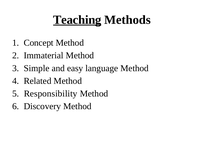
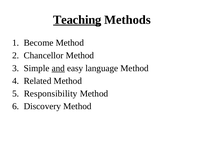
Concept: Concept -> Become (39, 43)
Immaterial: Immaterial -> Chancellor (44, 55)
and underline: none -> present (58, 68)
